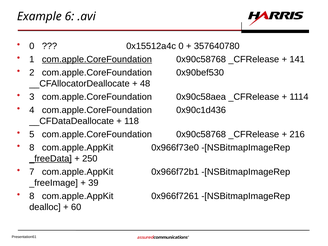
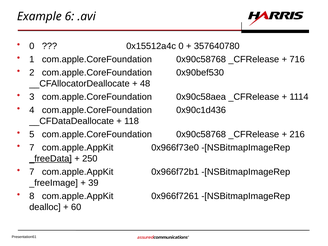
com.apple.CoreFoundation underline: present -> none (97, 59)
141: 141 -> 716 (297, 59)
8: 8 -> 7 (32, 148)
